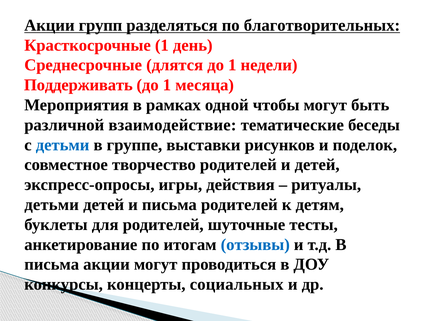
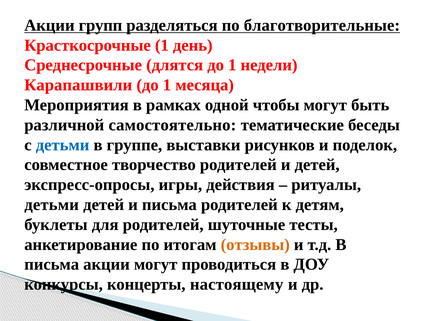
благотворительных: благотворительных -> благотворительные (322, 25)
Поддерживать: Поддерживать -> Карапашвили (78, 85)
взаимодействие: взаимодействие -> самостоятельно (172, 125)
отзывы colour: blue -> orange (255, 245)
социальных: социальных -> настоящему (237, 284)
